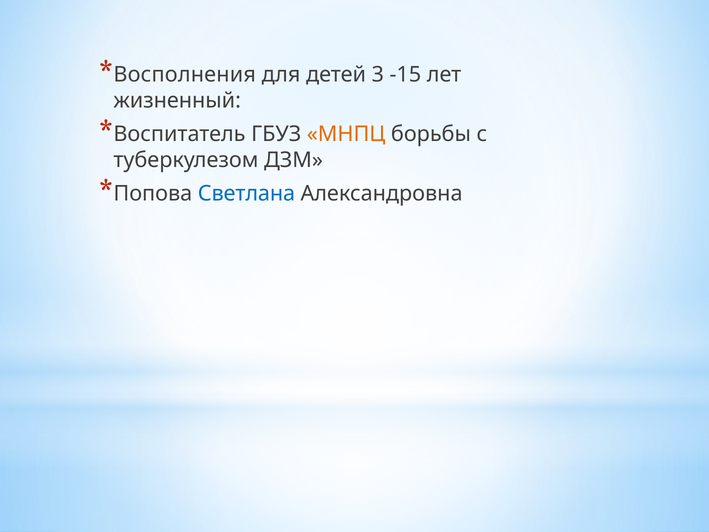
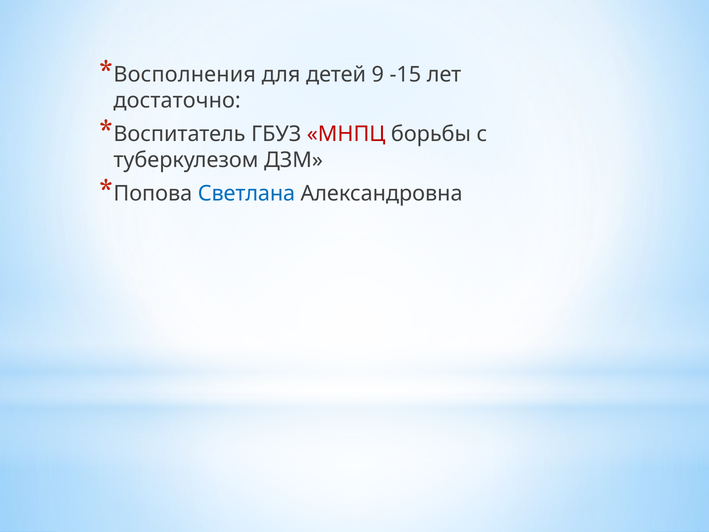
3: 3 -> 9 (378, 75)
жизненный: жизненный -> достаточно (177, 101)
МНПЦ colour: orange -> red (346, 134)
